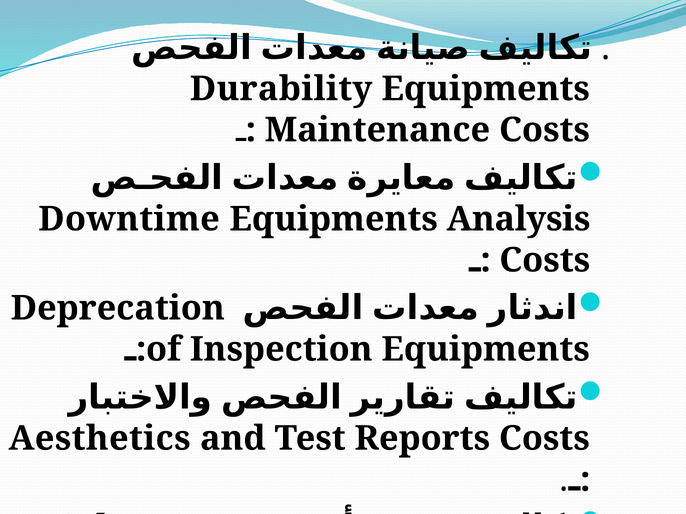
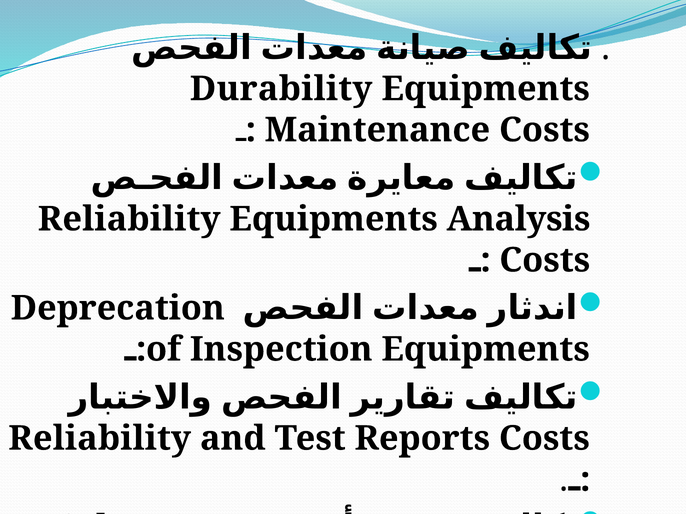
Downtime: Downtime -> Reliability (129, 219)
Aesthetics: Aesthetics -> Reliability (100, 439)
